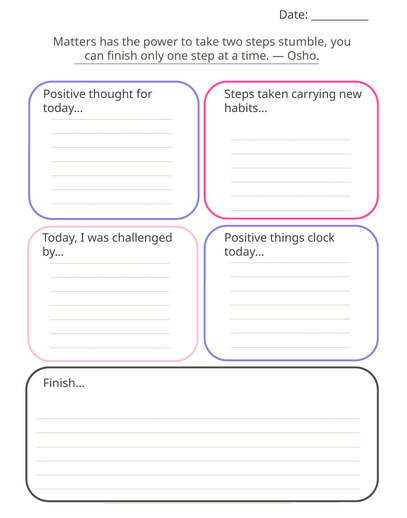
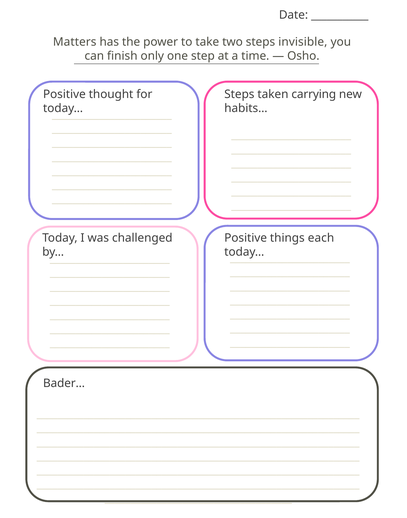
stumble: stumble -> invisible (303, 42)
clock: clock -> each (321, 238)
Finish…: Finish… -> Bader… (64, 383)
